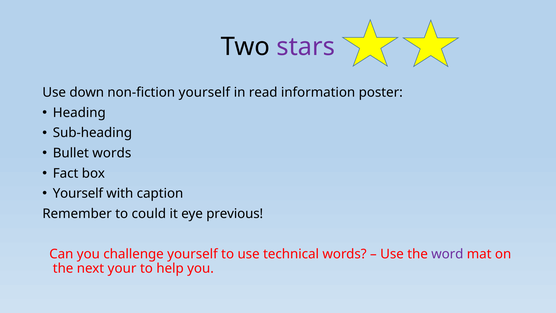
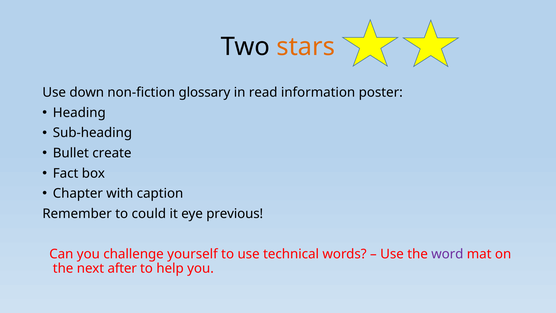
stars colour: purple -> orange (306, 47)
non-fiction yourself: yourself -> glossary (204, 92)
Bullet words: words -> create (112, 153)
Yourself: Yourself -> Chapter (78, 193)
your: your -> after (122, 268)
